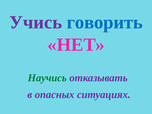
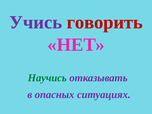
говорить colour: blue -> red (105, 22)
